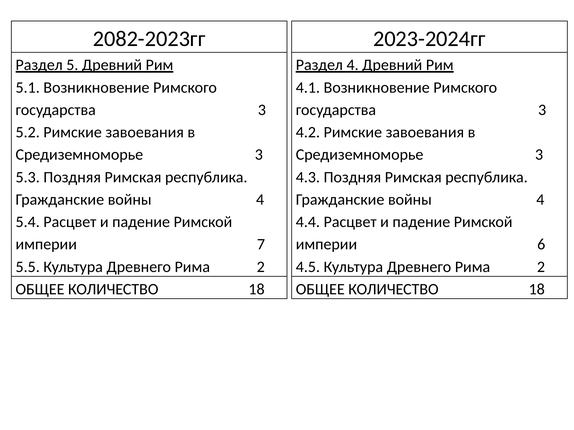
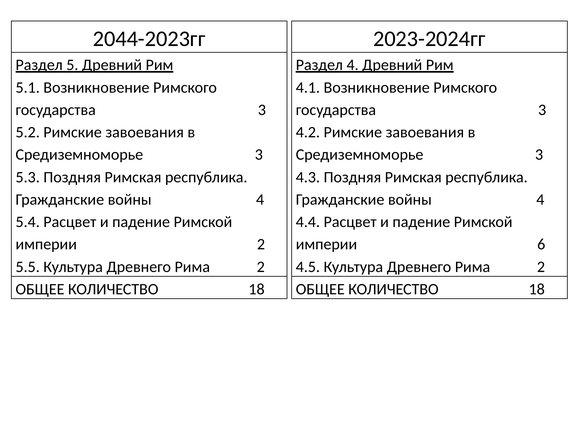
2082-2023гг: 2082-2023гг -> 2044-2023гг (149, 39)
империи 7: 7 -> 2 (261, 245)
